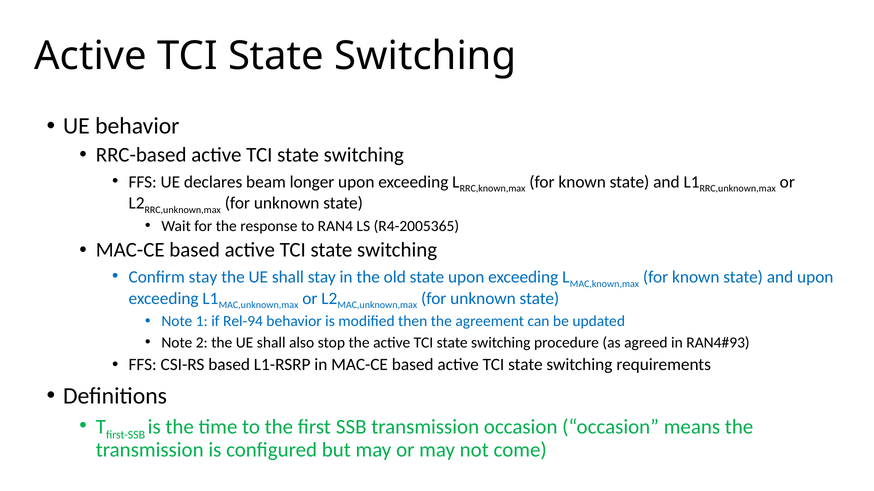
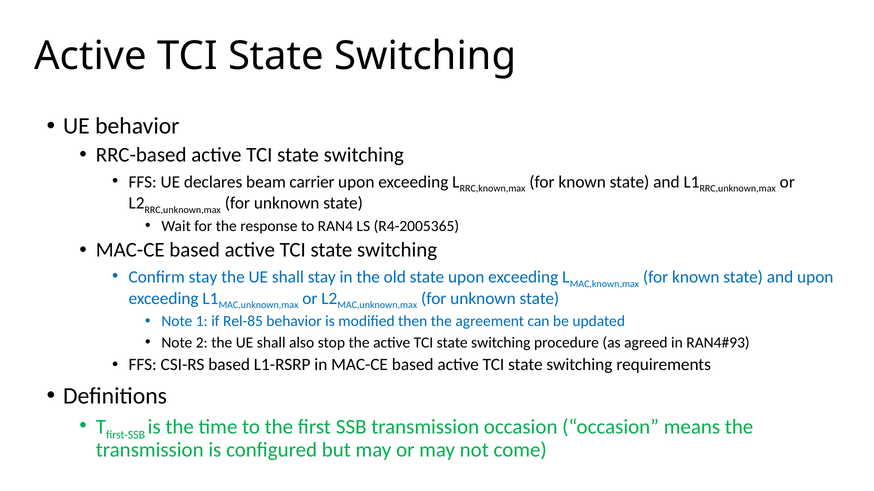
longer: longer -> carrier (312, 182)
Rel-94: Rel-94 -> Rel-85 (243, 322)
